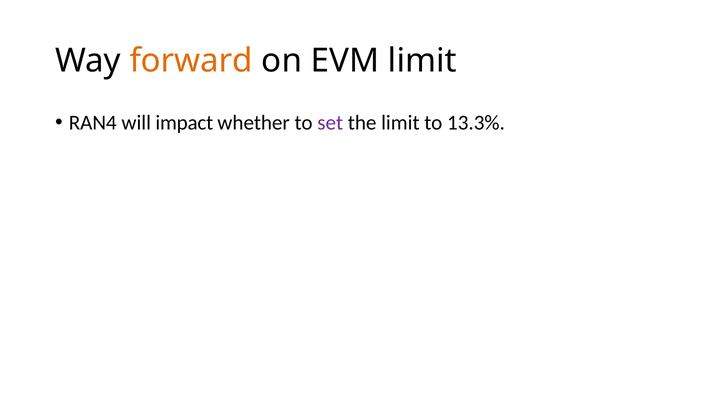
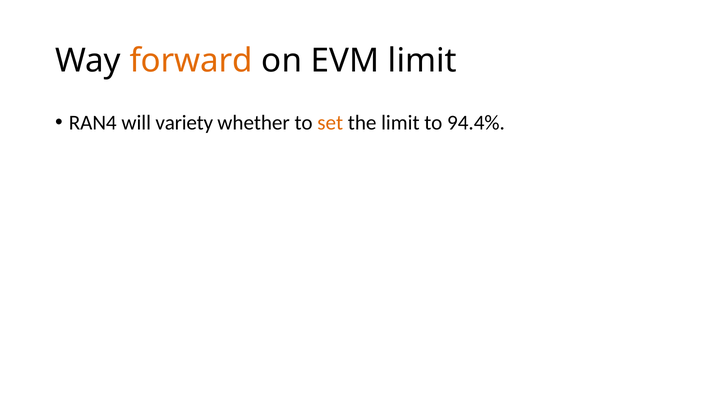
impact: impact -> variety (184, 122)
set colour: purple -> orange (330, 122)
13.3%: 13.3% -> 94.4% (476, 122)
